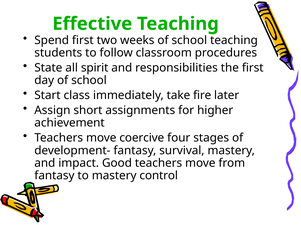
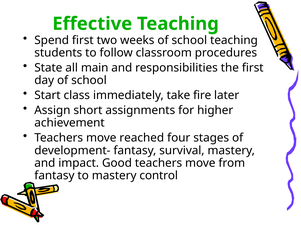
spirit: spirit -> main (95, 68)
coercive: coercive -> reached (142, 138)
